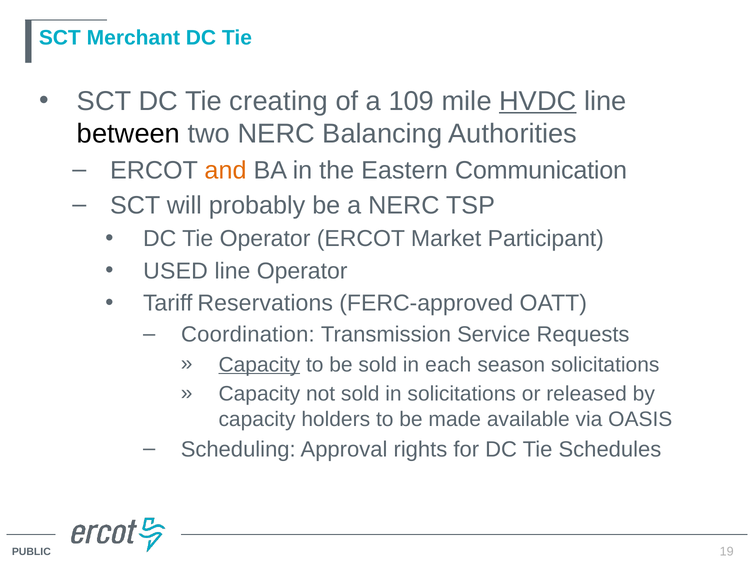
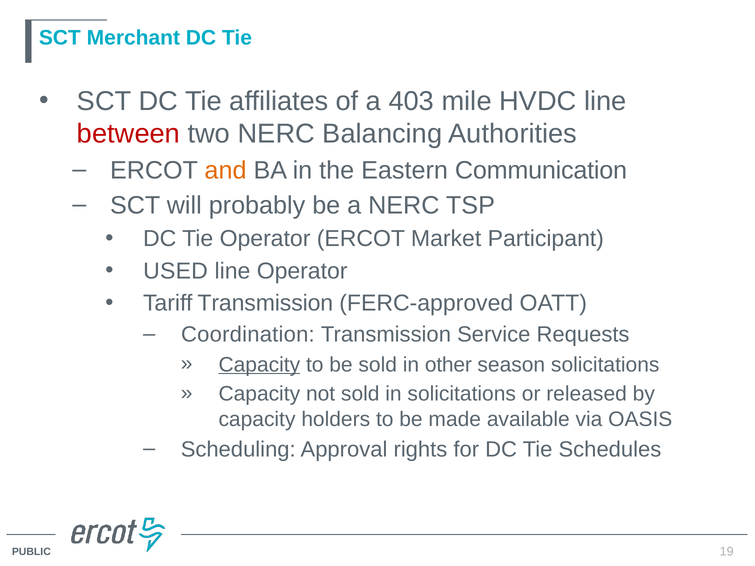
creating: creating -> affiliates (279, 101)
109: 109 -> 403 (411, 101)
HVDC underline: present -> none (538, 101)
between colour: black -> red (128, 134)
Tariff Reservations: Reservations -> Transmission (265, 303)
each: each -> other (448, 365)
